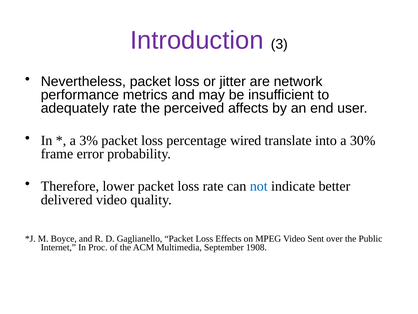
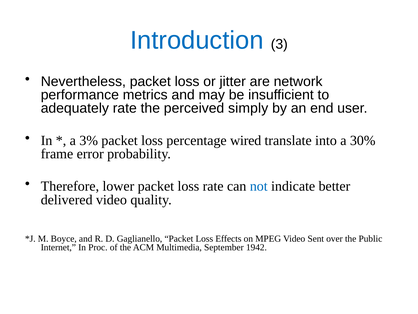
Introduction colour: purple -> blue (197, 40)
affects: affects -> simply (248, 108)
1908: 1908 -> 1942 (256, 247)
